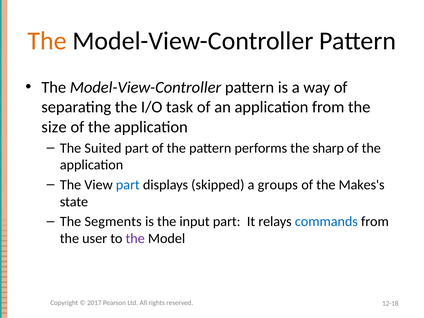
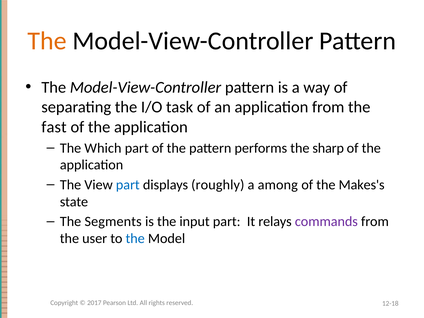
size: size -> fast (54, 127)
Suited: Suited -> Which (103, 148)
skipped: skipped -> roughly (218, 185)
groups: groups -> among (278, 185)
commands colour: blue -> purple (326, 221)
the colour: purple -> blue (135, 238)
